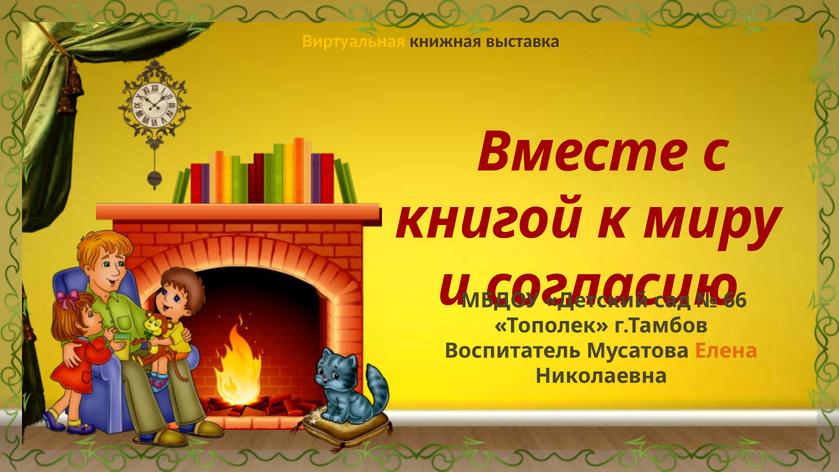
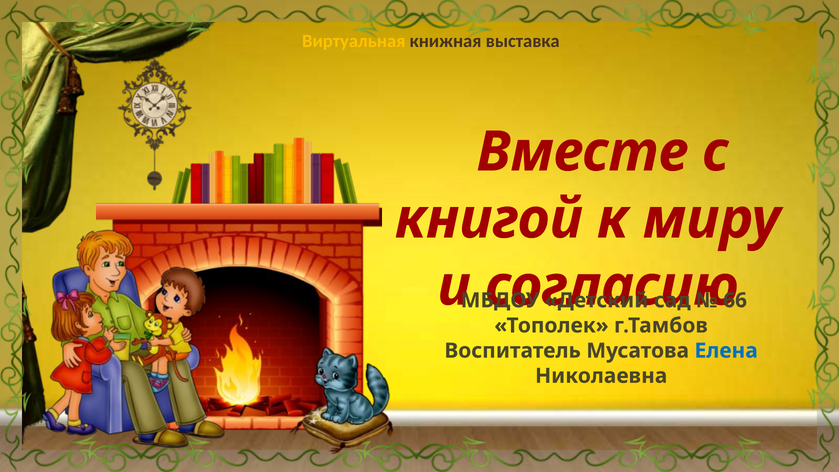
Елена colour: orange -> blue (726, 351)
